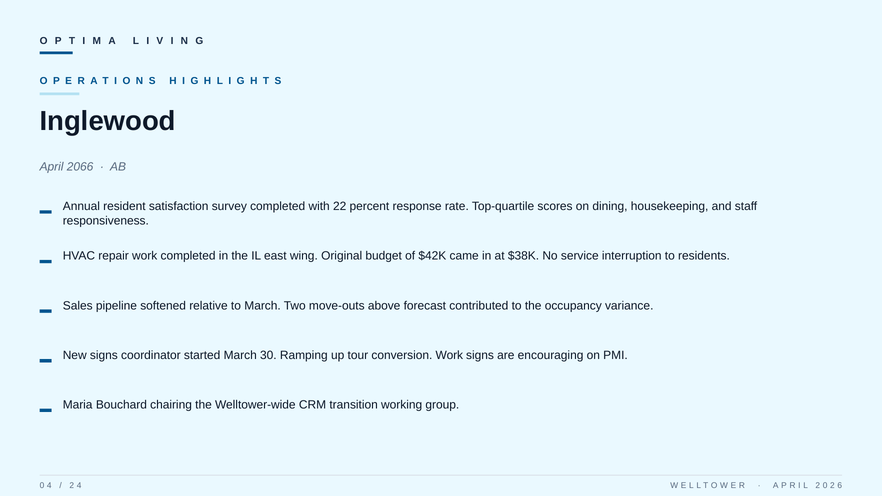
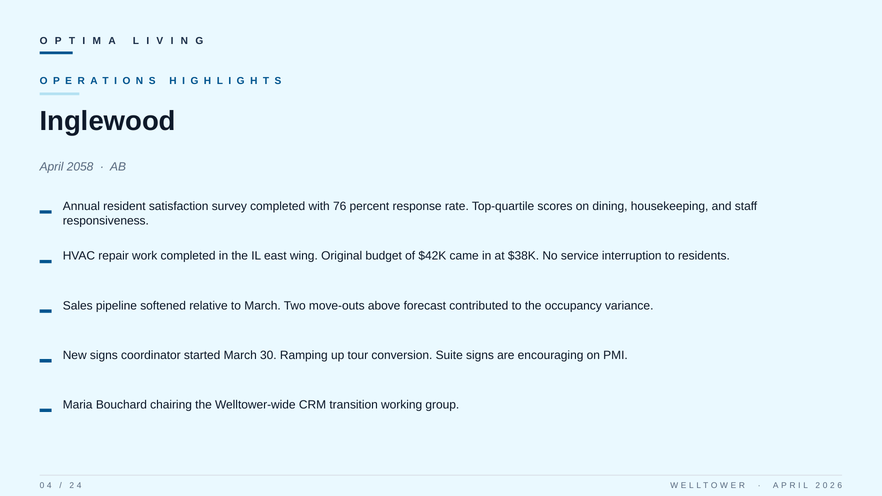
2066: 2066 -> 2058 (80, 167)
22: 22 -> 76 (340, 206)
conversion Work: Work -> Suite (449, 355)
